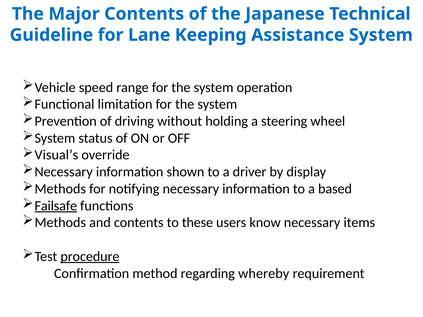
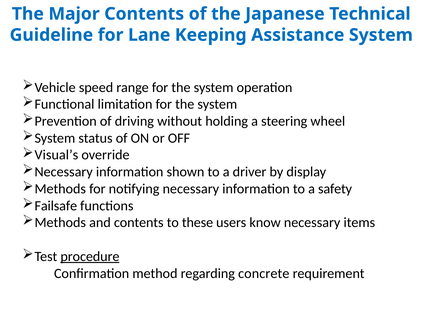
based: based -> safety (335, 189)
Failsafe underline: present -> none (56, 206)
whereby: whereby -> concrete (264, 274)
